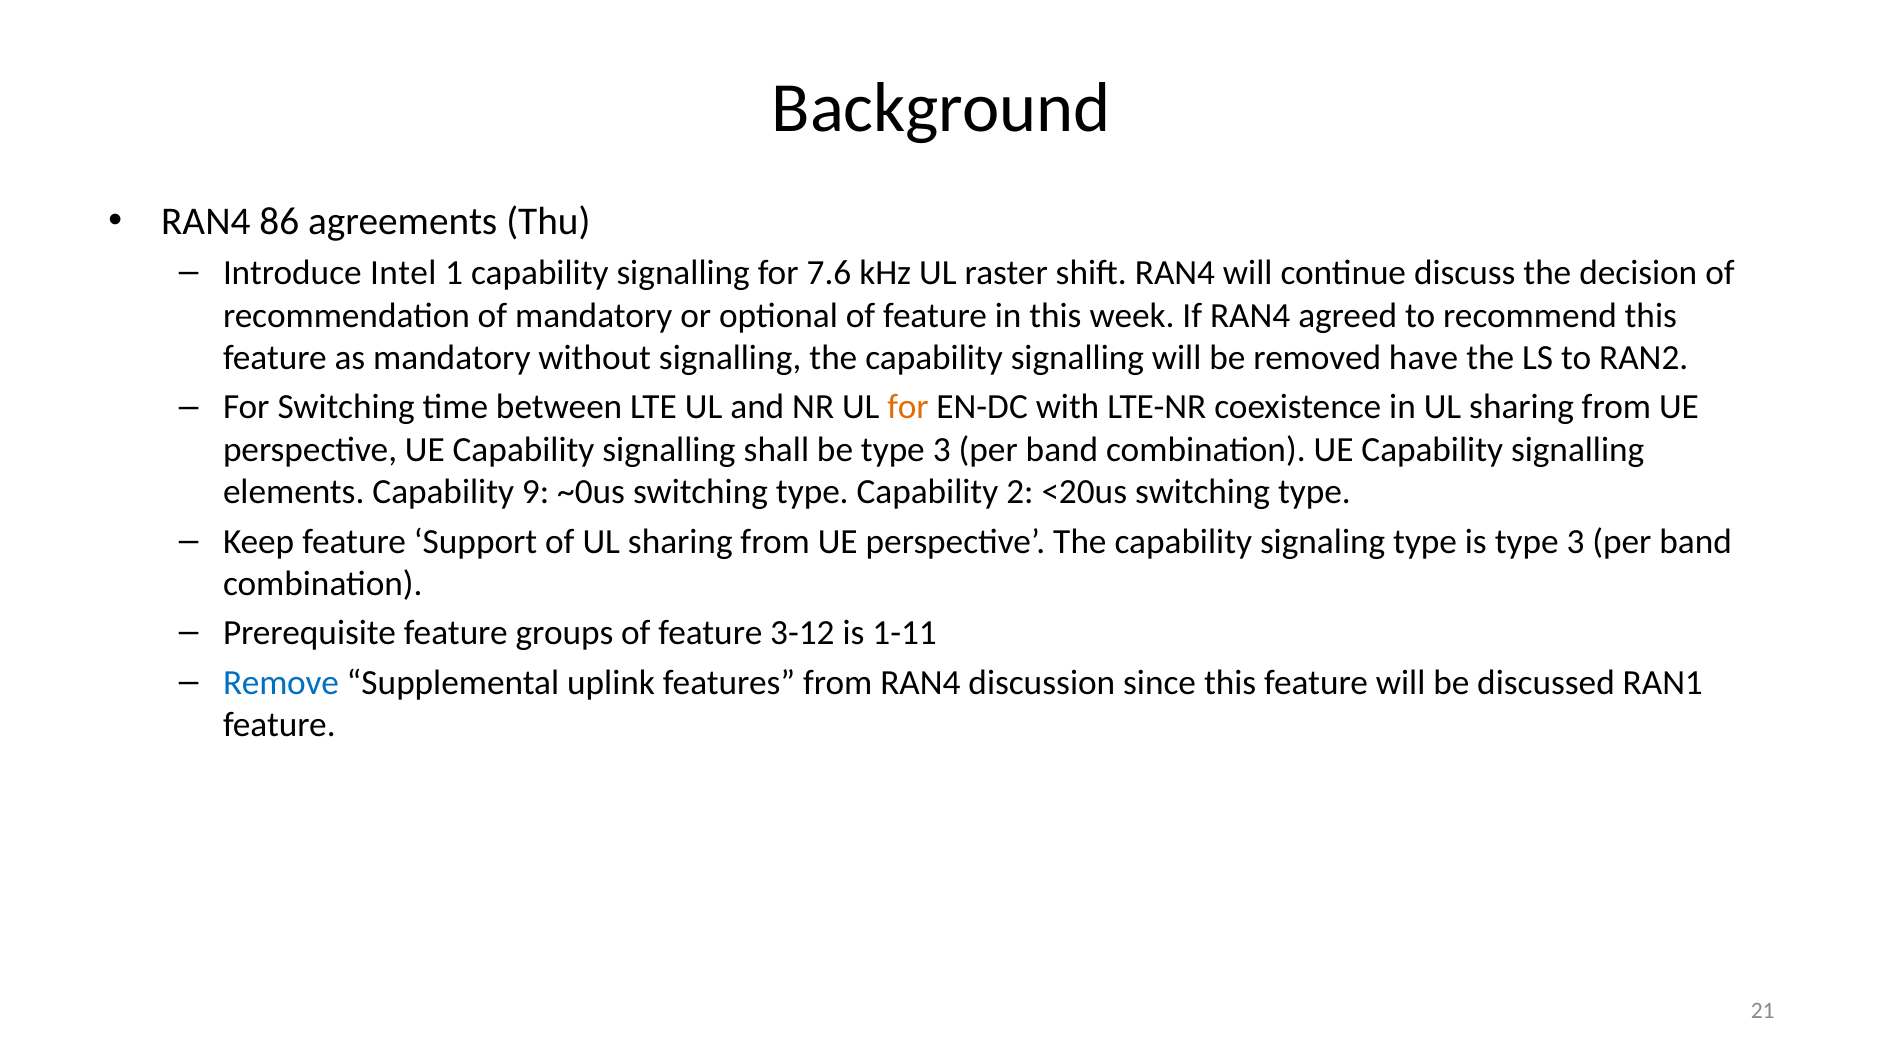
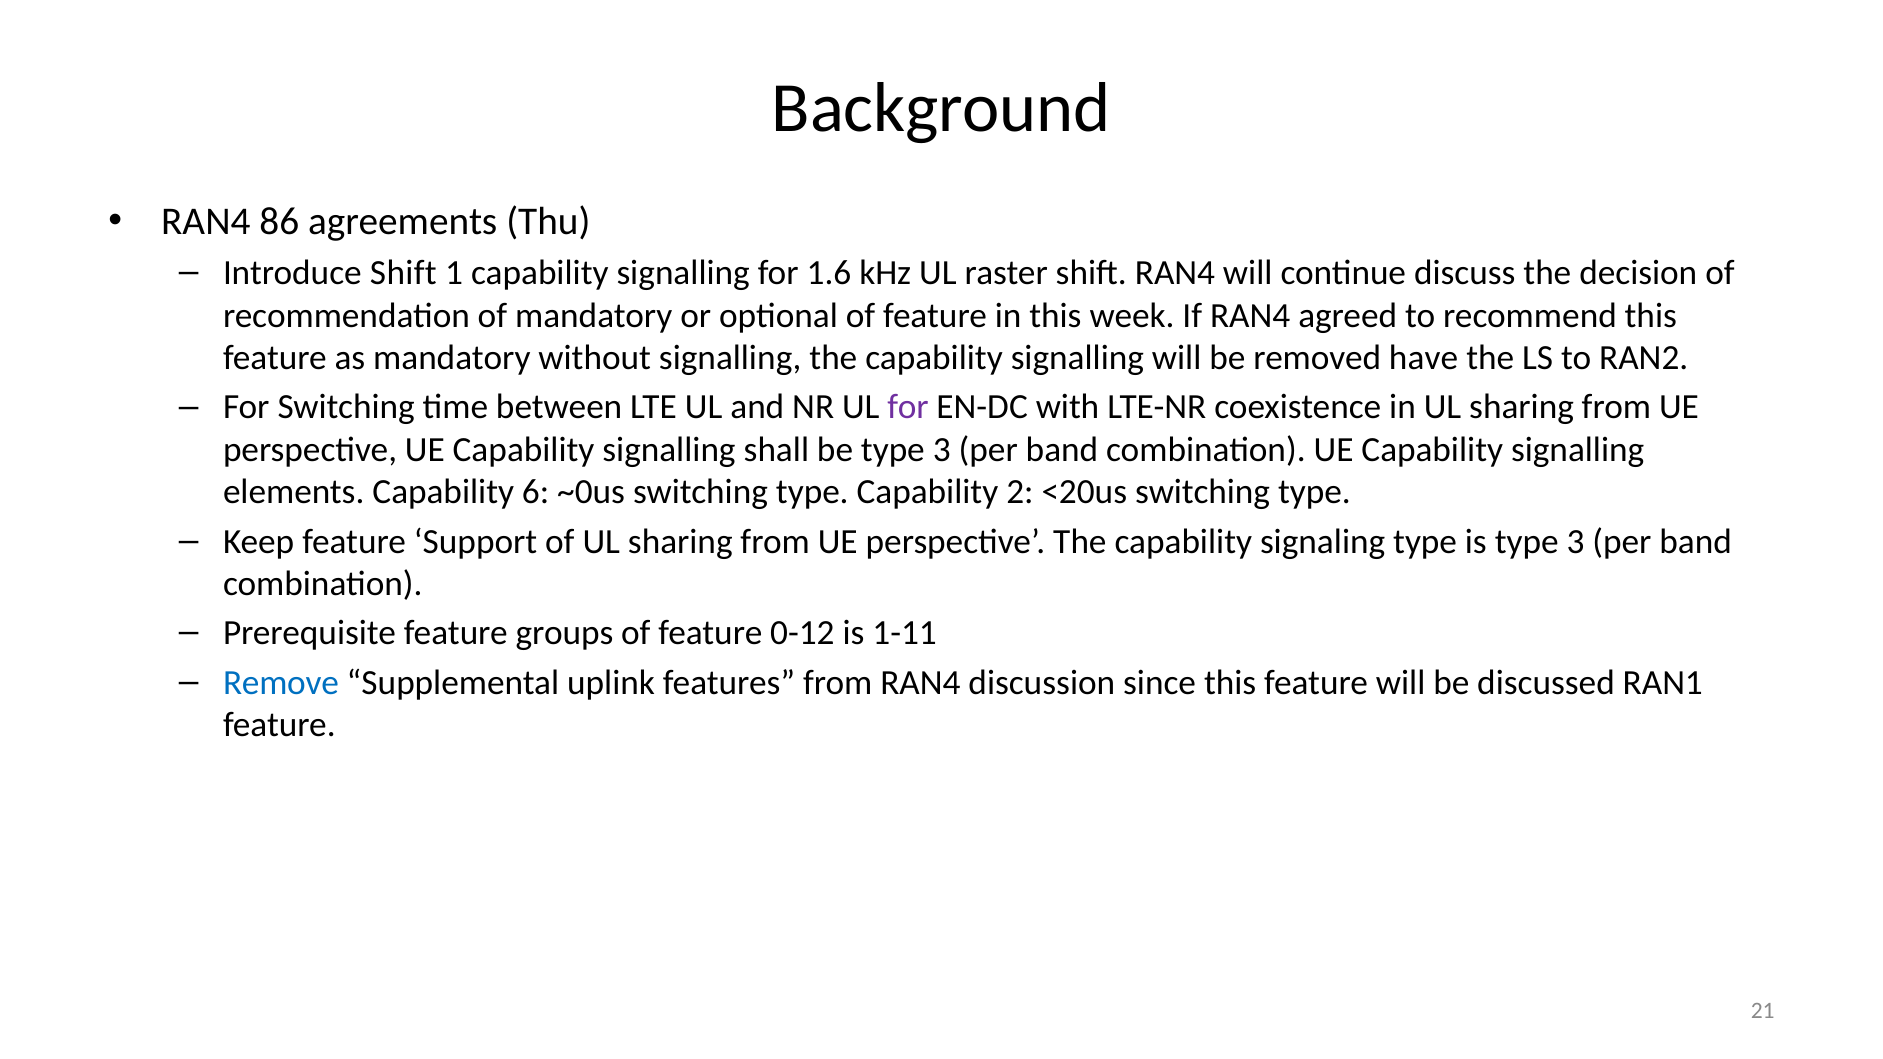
Introduce Intel: Intel -> Shift (403, 273)
7.6: 7.6 -> 1.6 (829, 273)
for colour: orange -> purple (908, 407)
9: 9 -> 6 (536, 492)
3-12: 3-12 -> 0-12 (802, 633)
